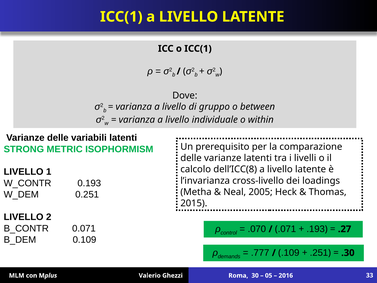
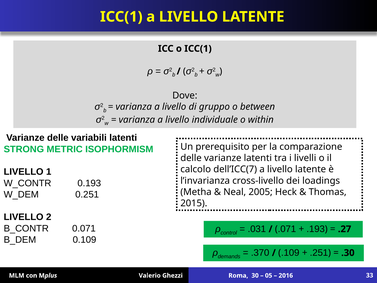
dell’ICC(8: dell’ICC(8 -> dell’ICC(7 (235, 169)
.070: .070 -> .031 (257, 229)
.777: .777 -> .370 (260, 253)
